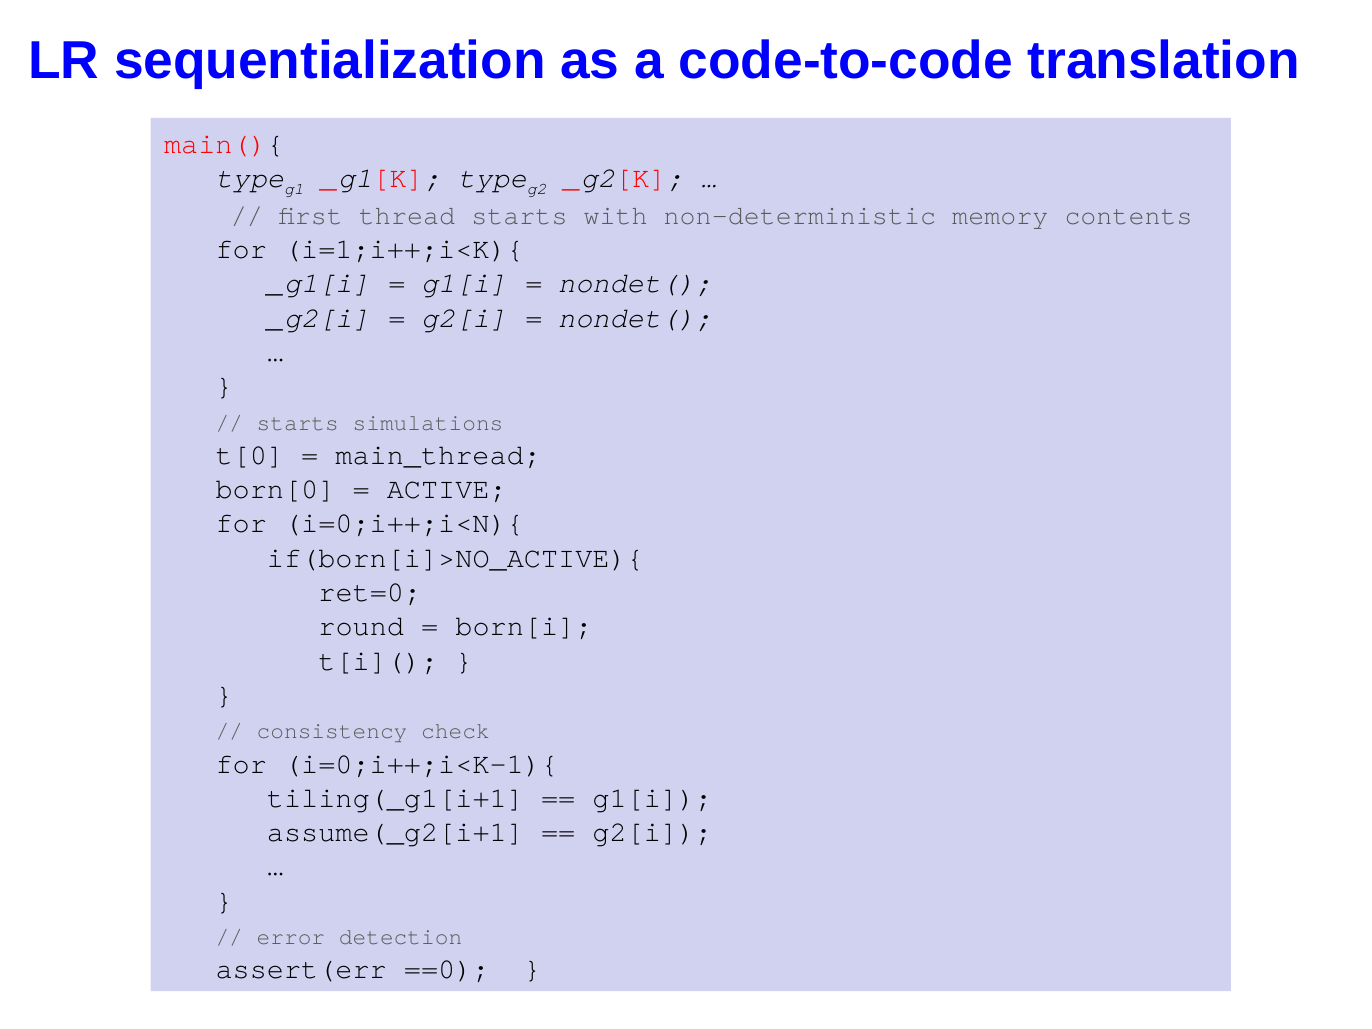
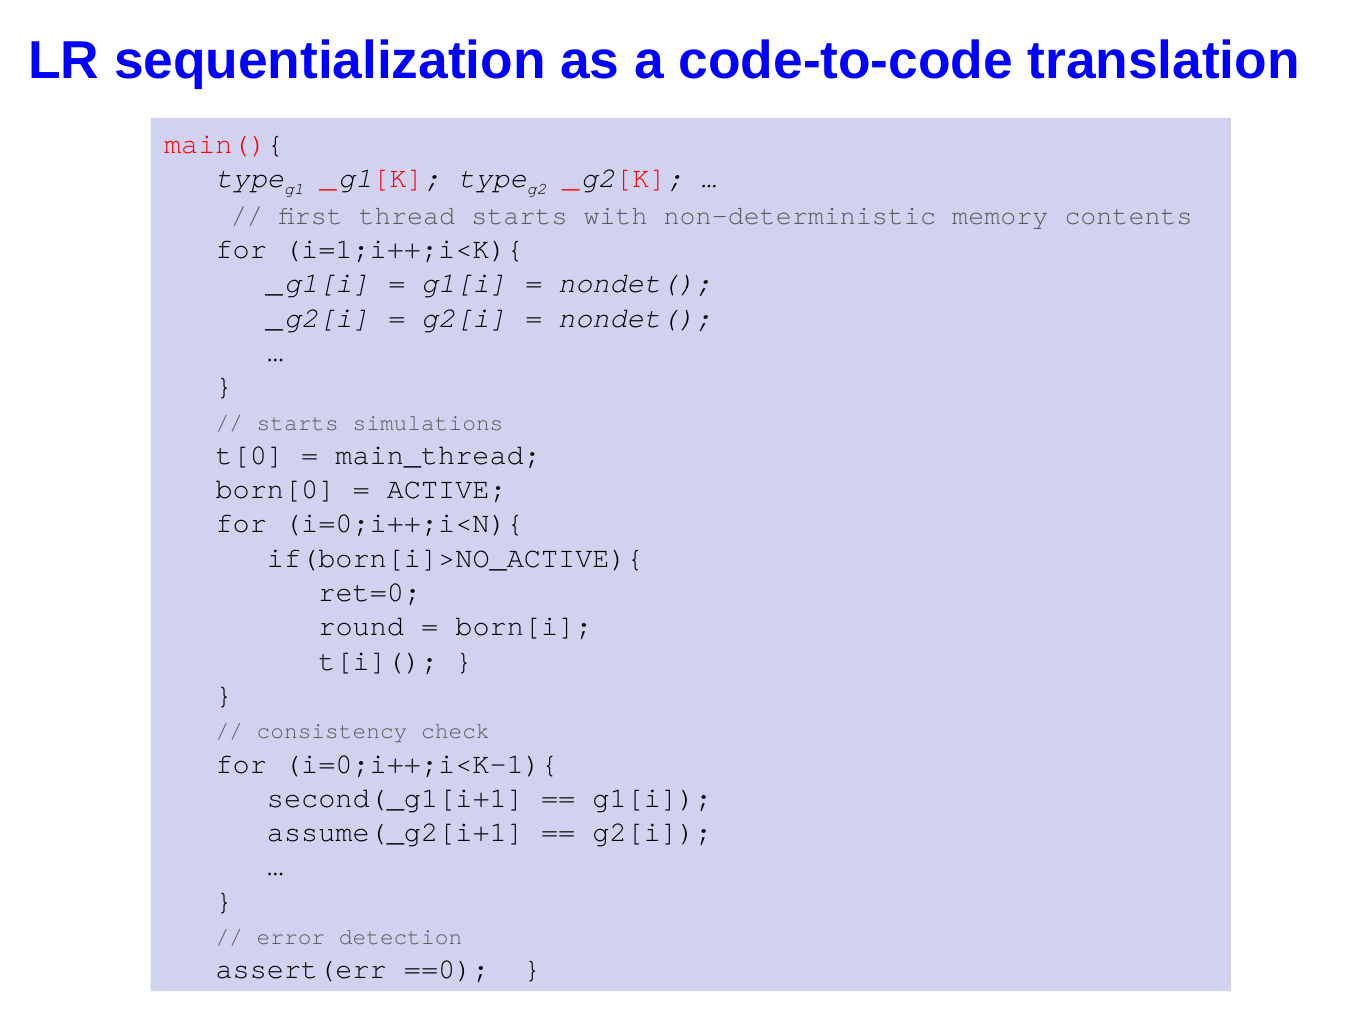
tiling(_g1[i+1: tiling(_g1[i+1 -> second(_g1[i+1 (395, 798)
